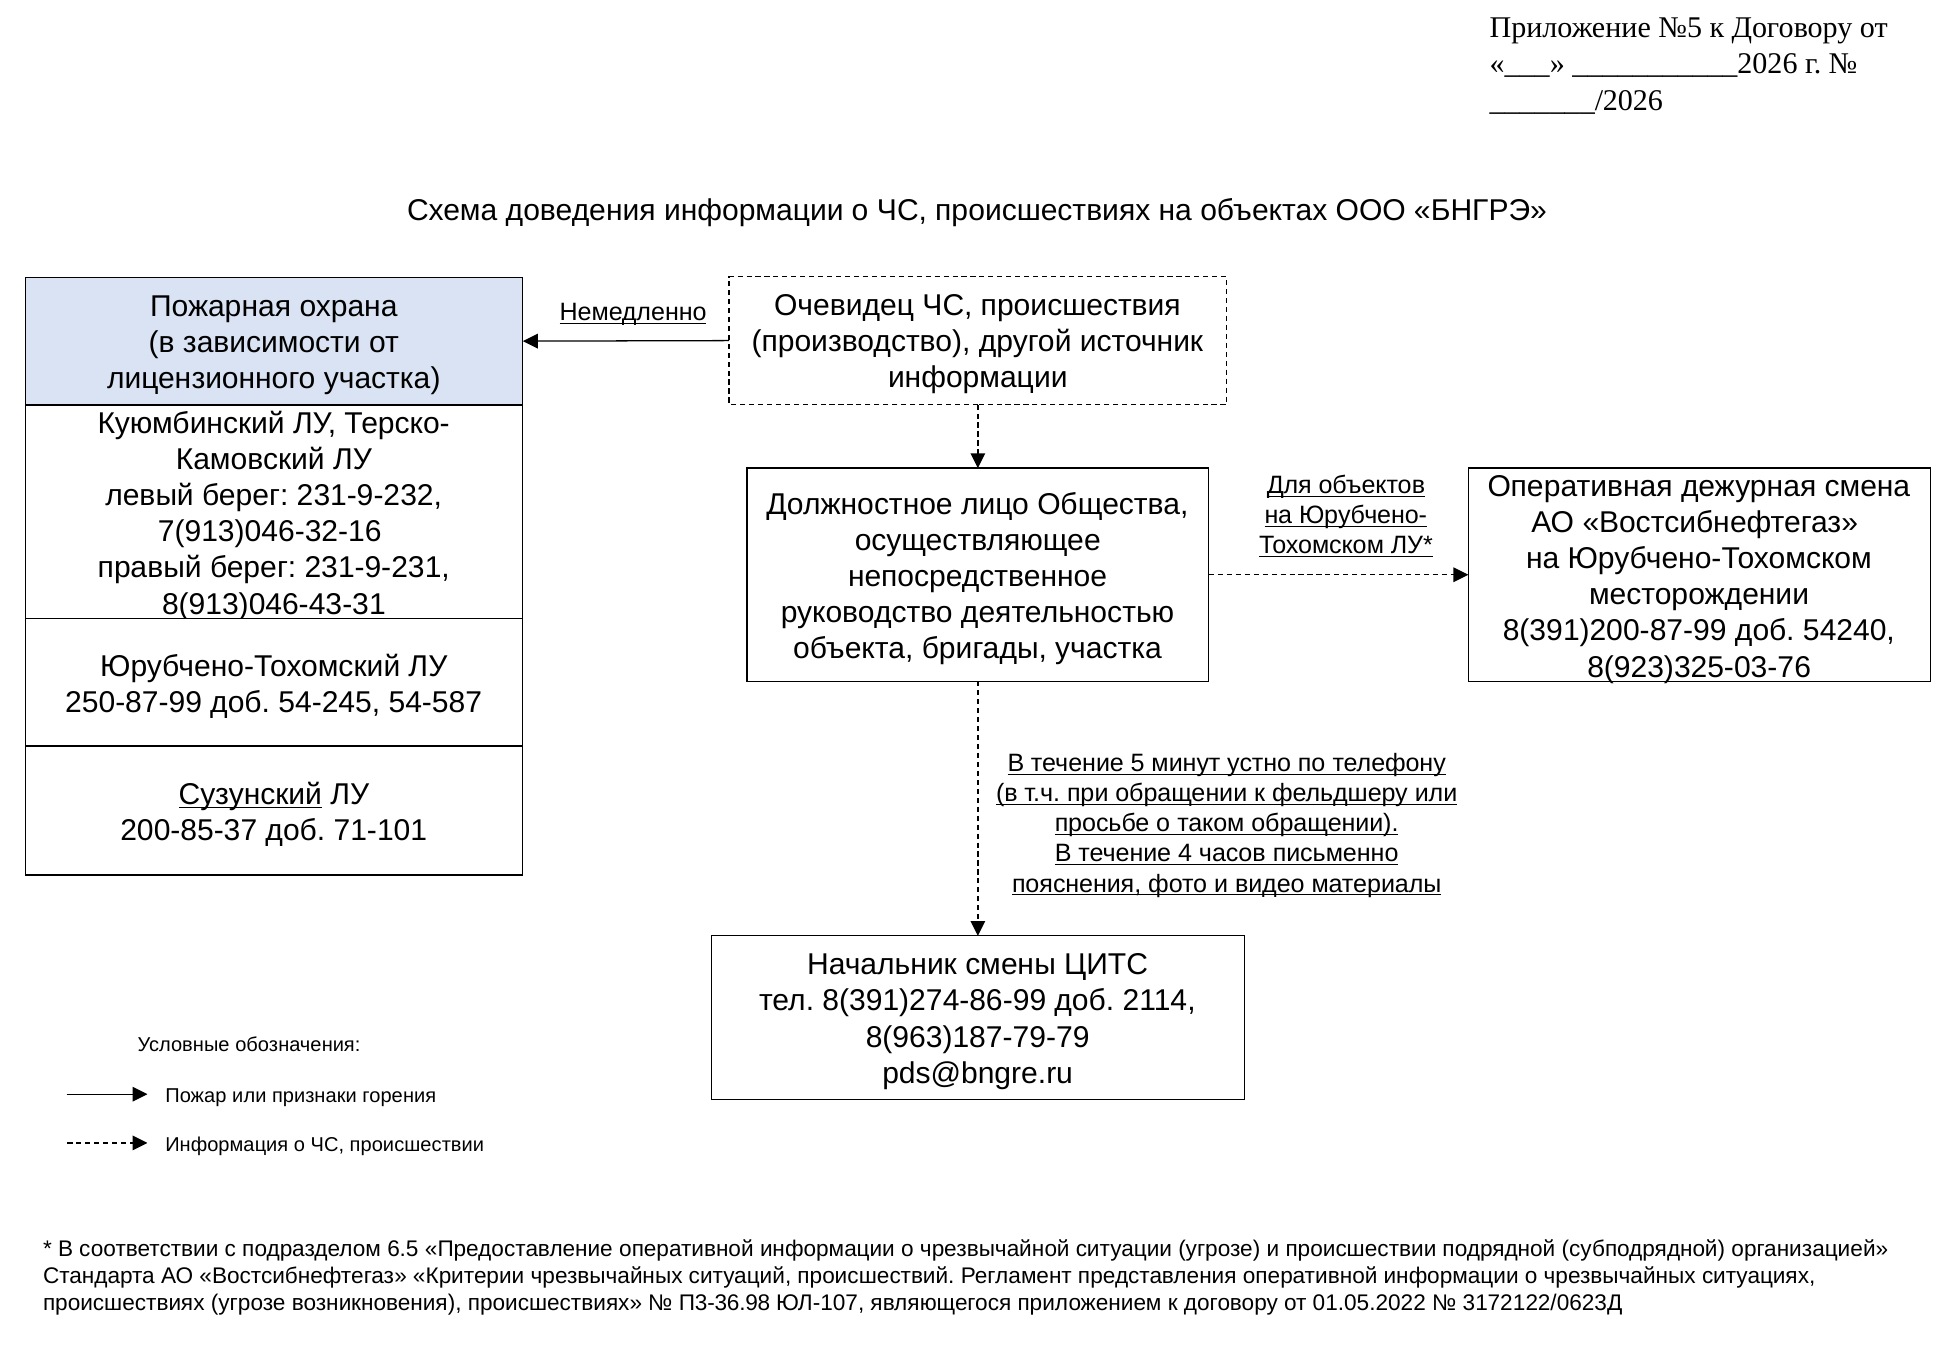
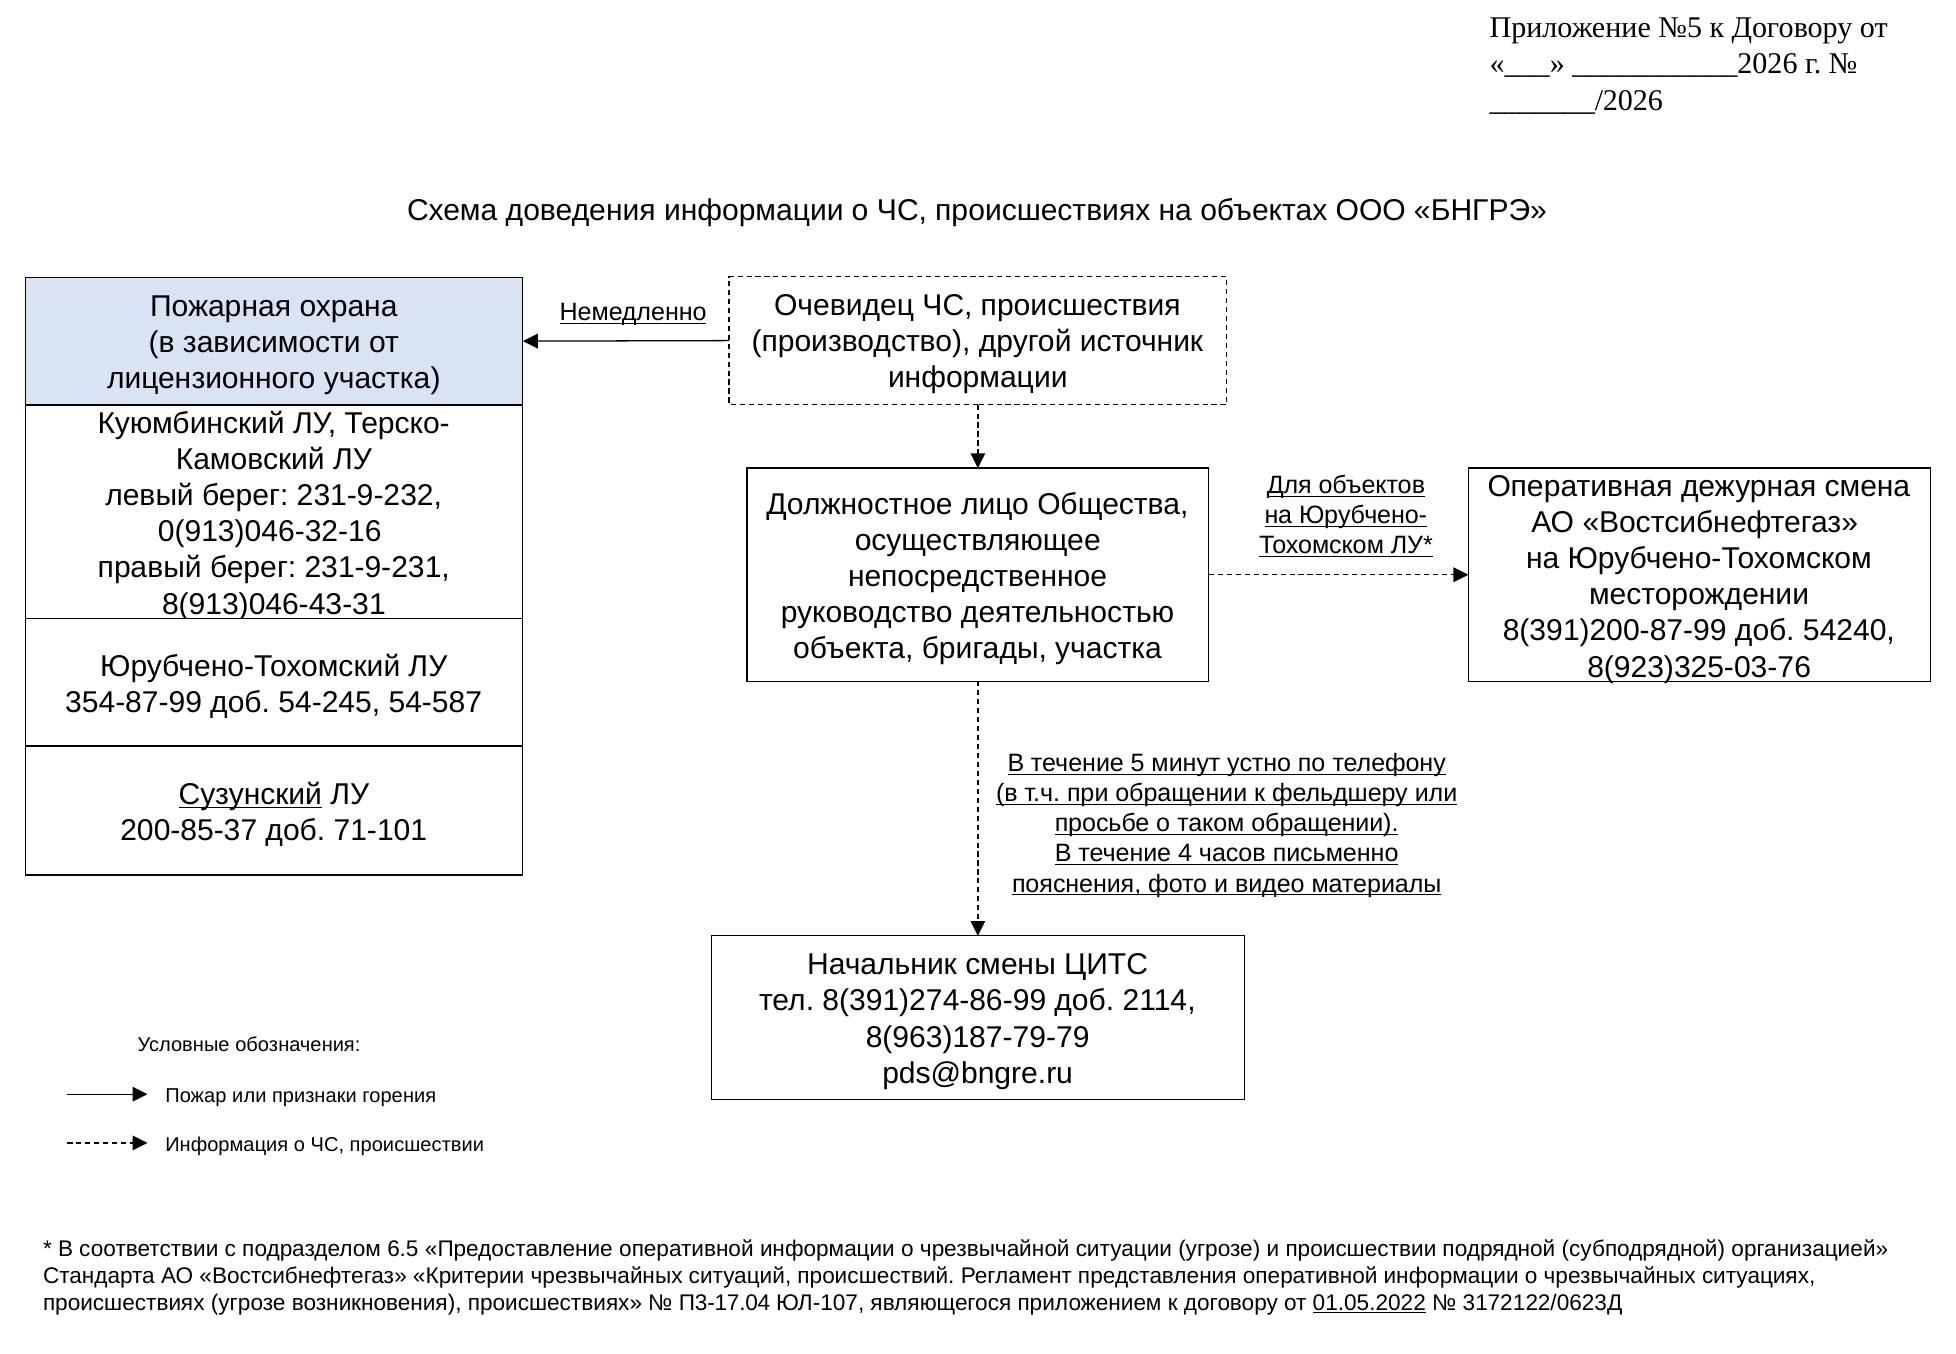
7(913)046-32-16: 7(913)046-32-16 -> 0(913)046-32-16 (270, 532)
250-87-99: 250-87-99 -> 354-87-99 (134, 702)
П3-36.98: П3-36.98 -> П3-17.04 (725, 1303)
01.05.2022 underline: none -> present (1369, 1303)
